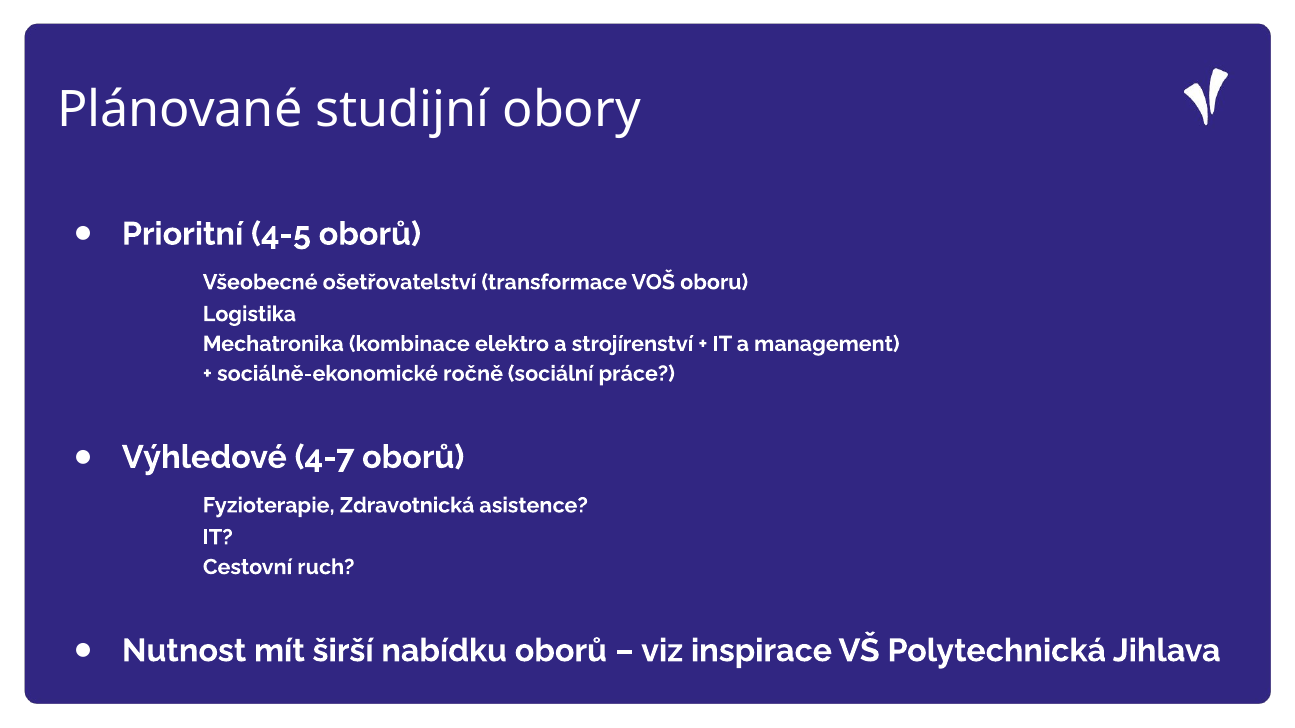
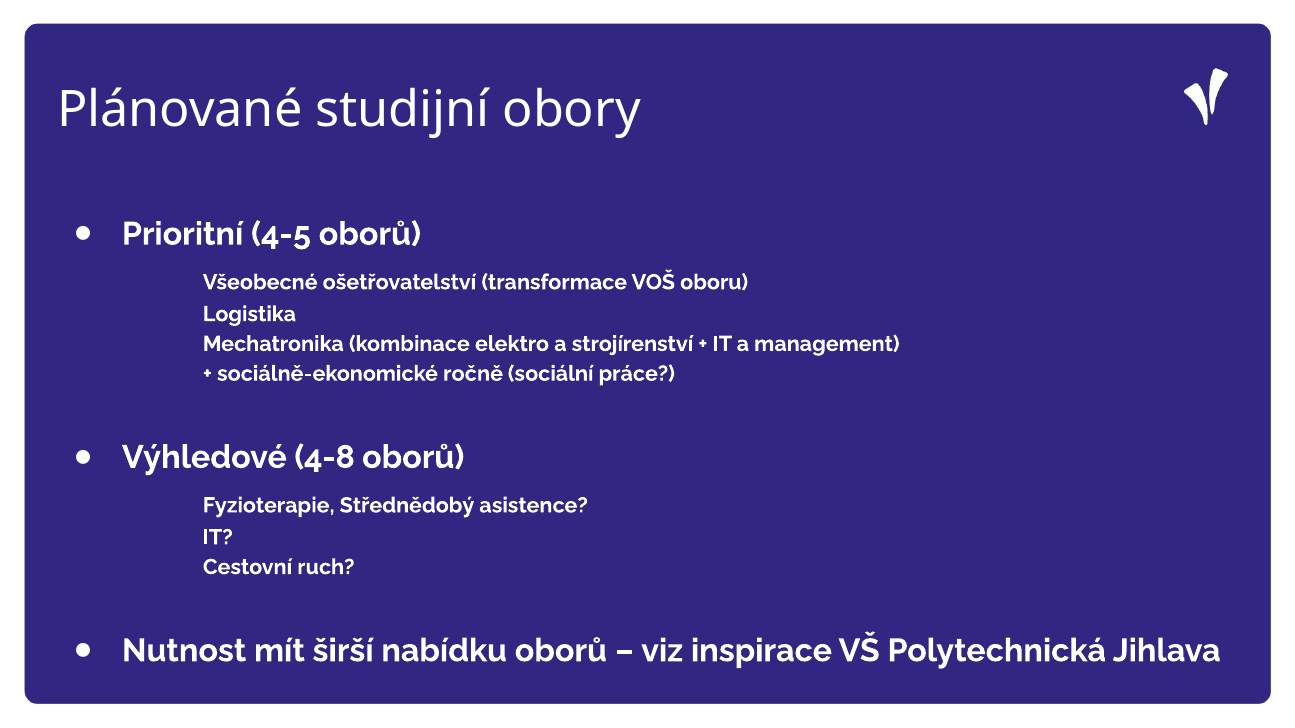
4-7: 4-7 -> 4-8 (325, 457)
Zdravotnická: Zdravotnická -> Střednědobý (407, 506)
